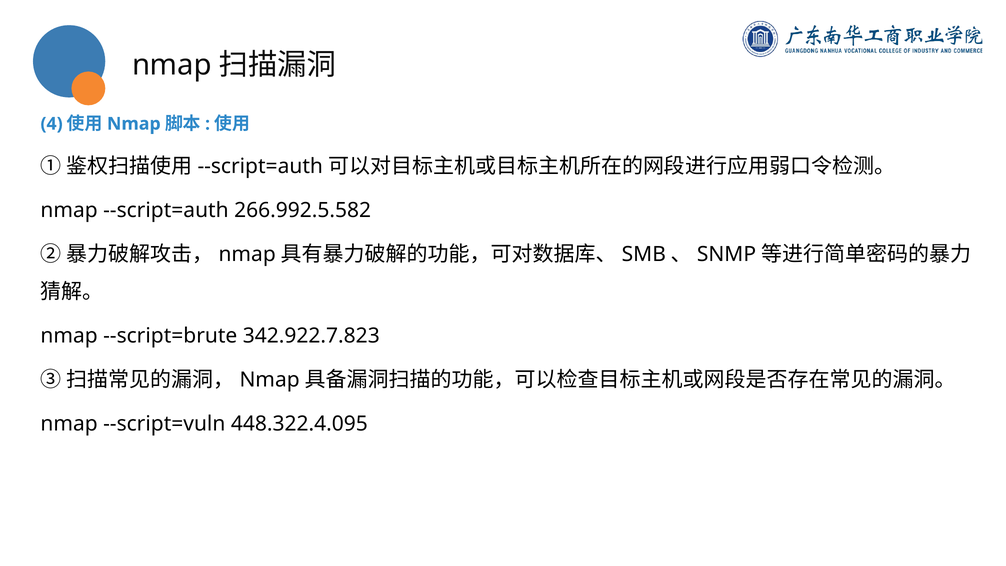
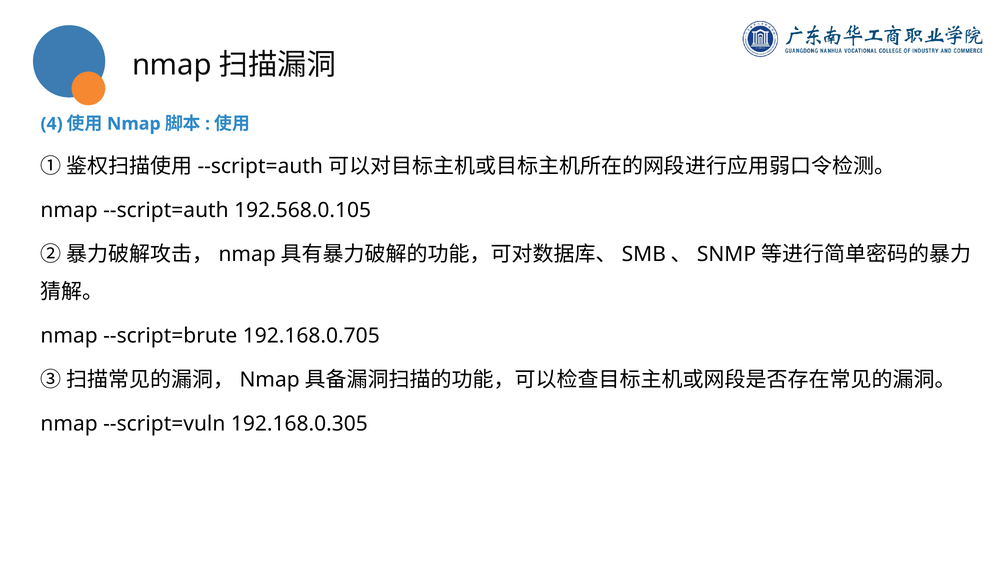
266.992.5.582: 266.992.5.582 -> 192.568.0.105 (303, 210)
342.922.7.823: 342.922.7.823 -> 192.168.0.705 (311, 336)
448.322.4.095: 448.322.4.095 -> 192.168.0.305 (299, 424)
